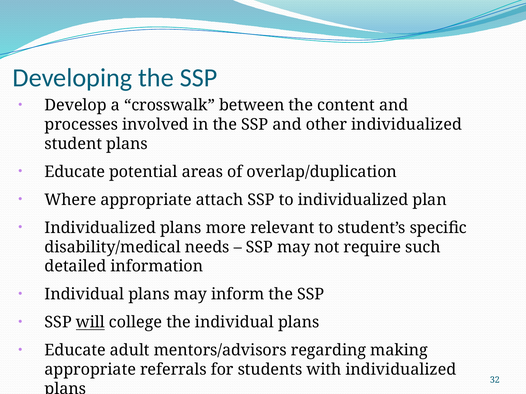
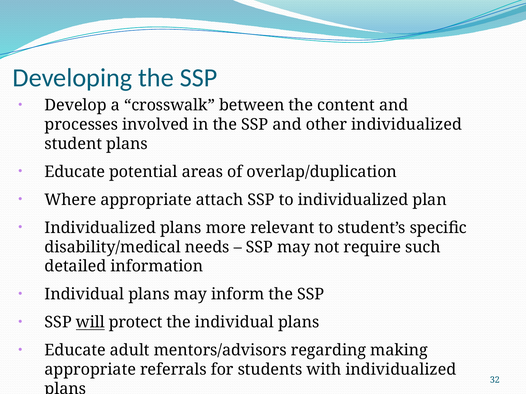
college: college -> protect (136, 323)
